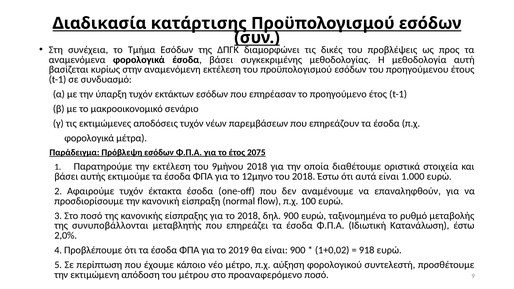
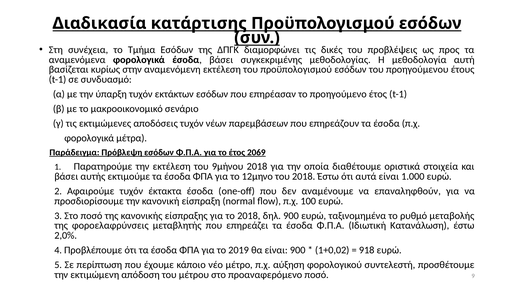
2075: 2075 -> 2069 (256, 153)
συνυποβάλλονται: συνυποβάλλονται -> φοροελαφρύνσεις (110, 226)
